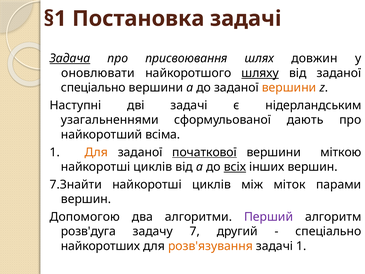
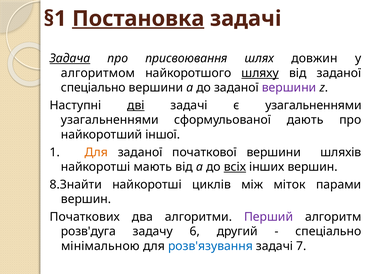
Постановка underline: none -> present (138, 19)
оновлювати: оновлювати -> алгоритмом (98, 73)
вершини colour: orange -> purple (289, 88)
дві underline: none -> present (136, 105)
є нідерландським: нідерландським -> узагальненнями (313, 105)
всіма: всіма -> іншої (163, 134)
початкової underline: present -> none (204, 152)
міткою: міткою -> шляхів (341, 152)
циклів: циклів -> мають (153, 167)
7.Знайти: 7.Знайти -> 8.Знайти (76, 184)
Допомогою: Допомогою -> Початкових (85, 217)
7: 7 -> 6 (195, 231)
найкоротших: найкоротших -> мінімальною (100, 246)
розв'язування colour: orange -> blue (210, 246)
задачі 1: 1 -> 7 (301, 246)
